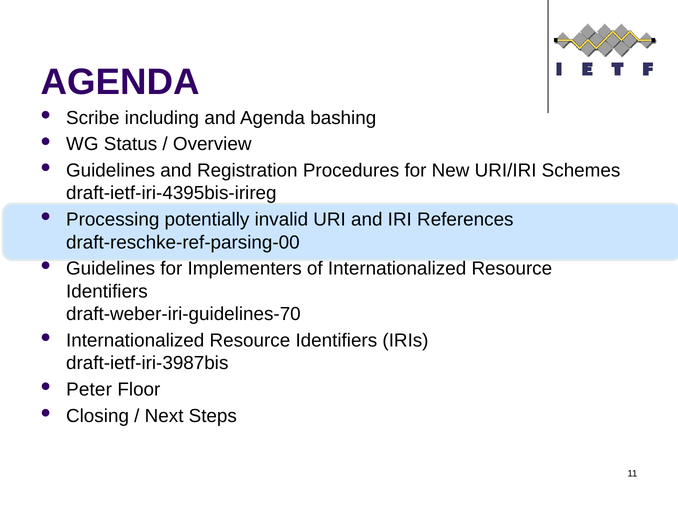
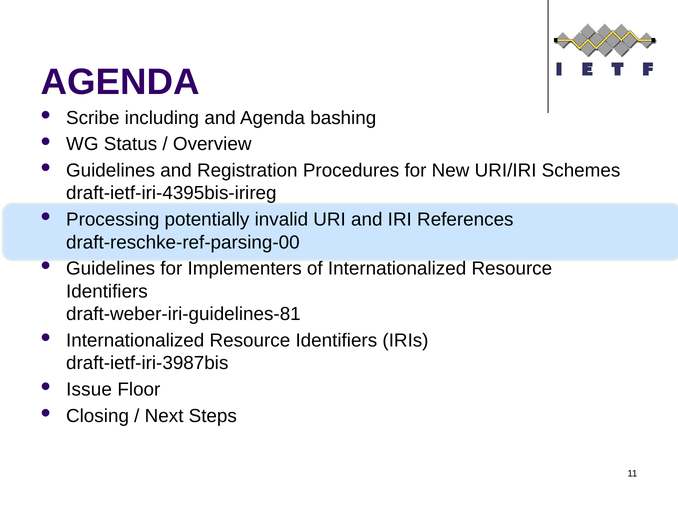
draft-weber-iri-guidelines-70: draft-weber-iri-guidelines-70 -> draft-weber-iri-guidelines-81 (183, 314)
Peter: Peter -> Issue (89, 389)
